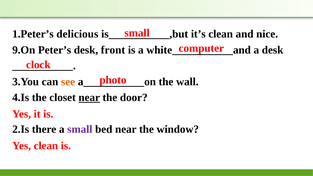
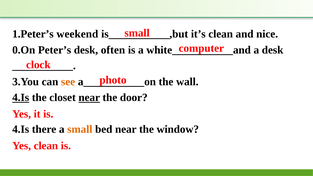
delicious: delicious -> weekend (77, 34)
9.On: 9.On -> 0.On (24, 50)
front: front -> often (113, 50)
4.Is underline: none -> present (21, 98)
2.Is: 2.Is -> 4.Is (21, 129)
small colour: purple -> orange (80, 129)
